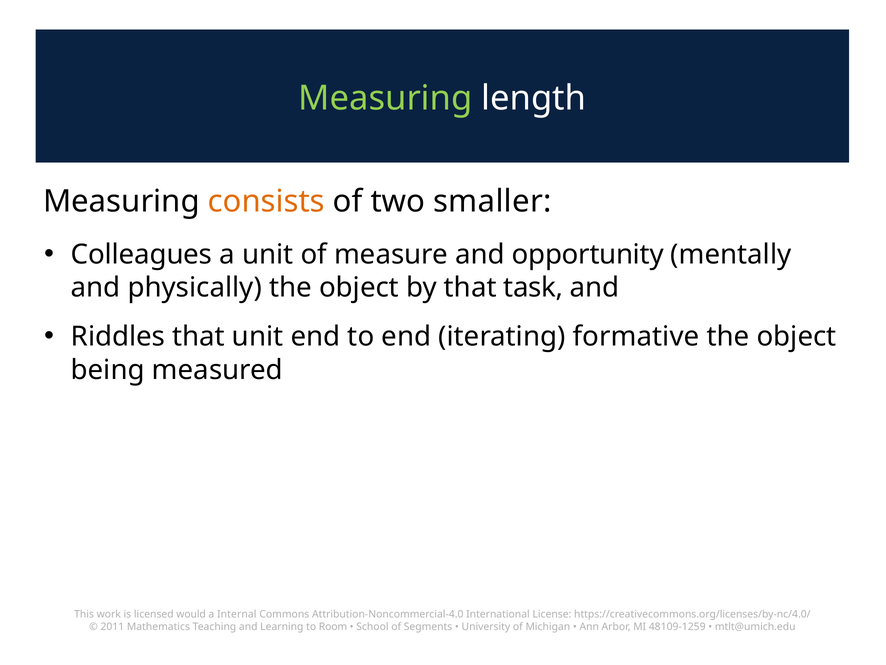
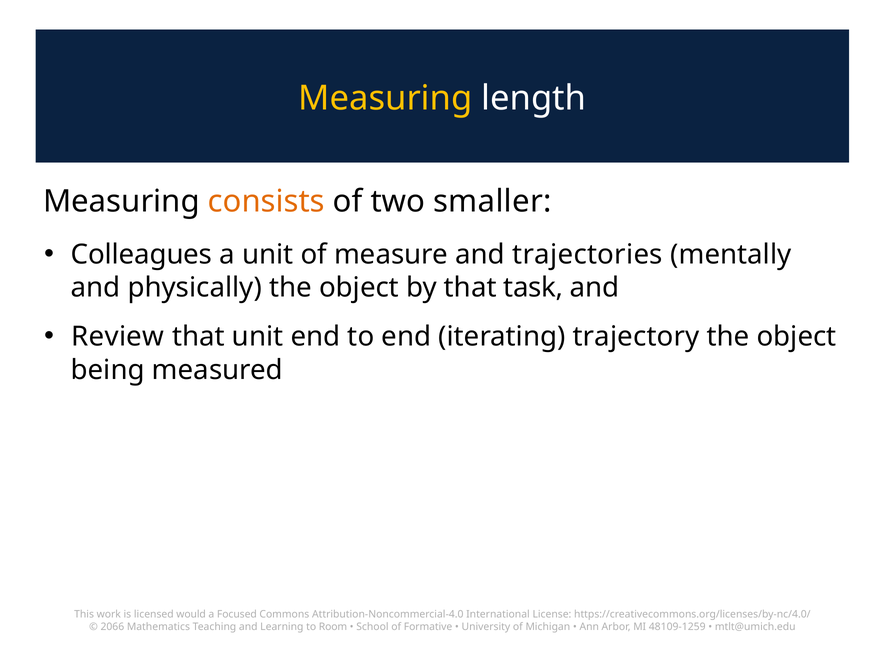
Measuring colour: light green -> yellow (385, 98)
opportunity: opportunity -> trajectories (588, 255)
Riddles: Riddles -> Review (118, 337)
formative: formative -> trajectory (636, 337)
Internal: Internal -> Focused (237, 614)
2011: 2011 -> 2066 (112, 627)
Segments: Segments -> Formative (428, 627)
